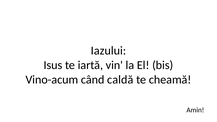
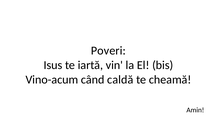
Iazului: Iazului -> Poveri (108, 51)
